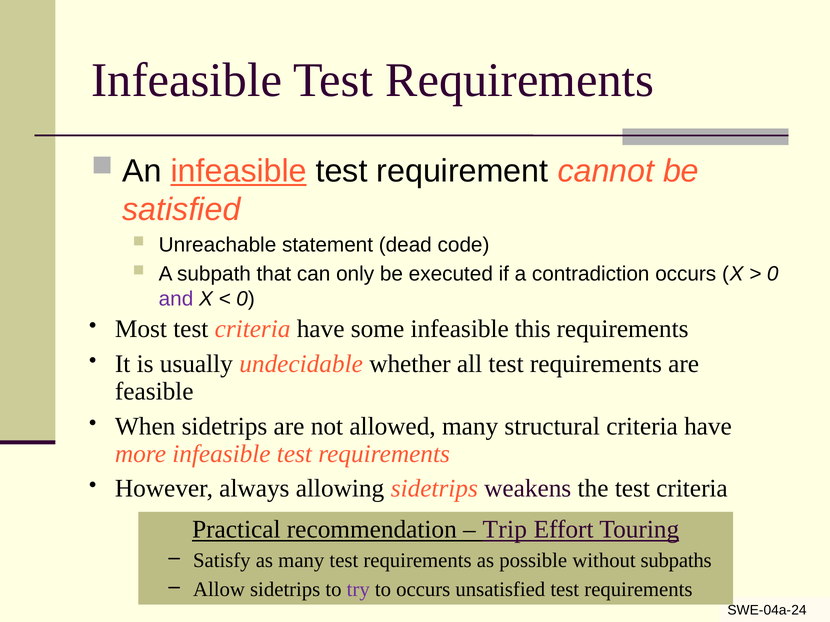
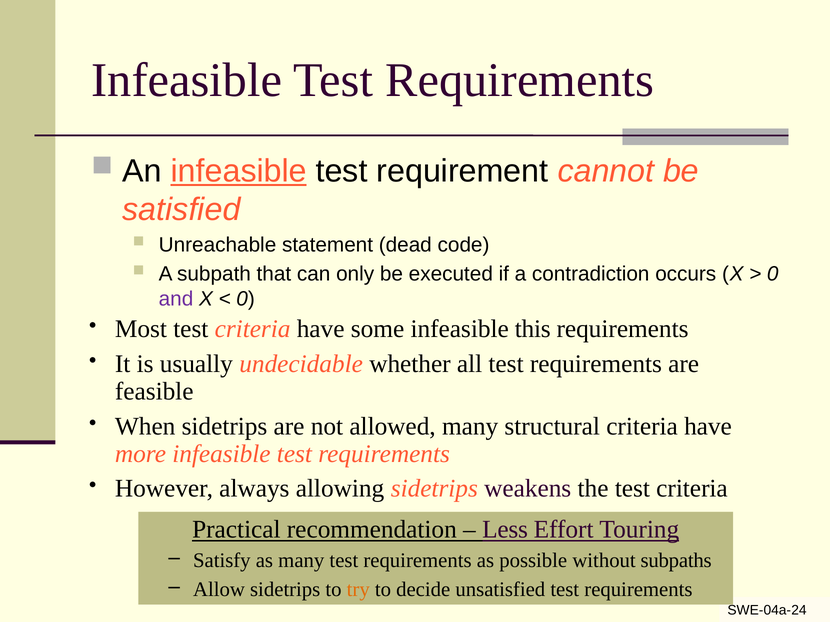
Trip: Trip -> Less (505, 530)
try colour: purple -> orange (358, 590)
to occurs: occurs -> decide (423, 590)
